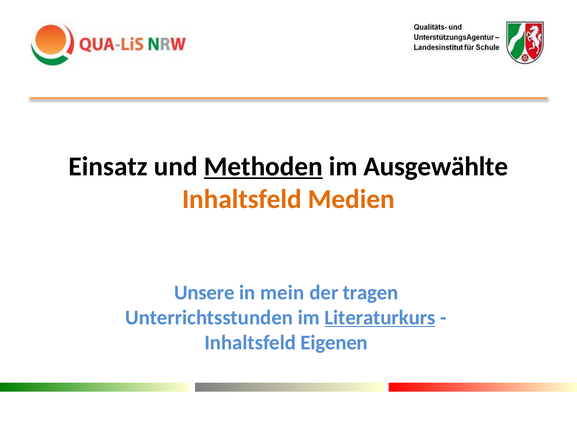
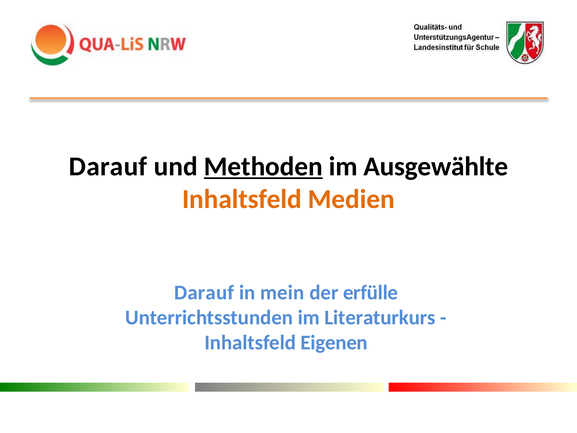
Einsatz: Einsatz -> Darauf (108, 166)
Unsere: Unsere -> Darauf (204, 292)
tragen: tragen -> erfülle (371, 292)
Literaturkurs underline: present -> none (380, 317)
